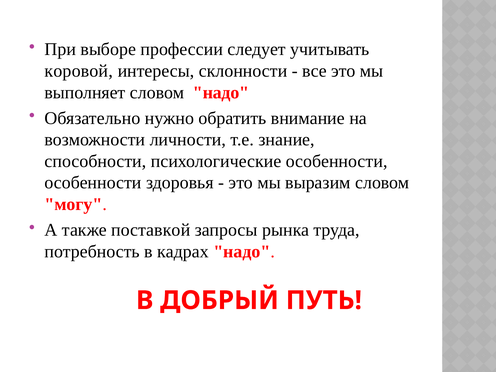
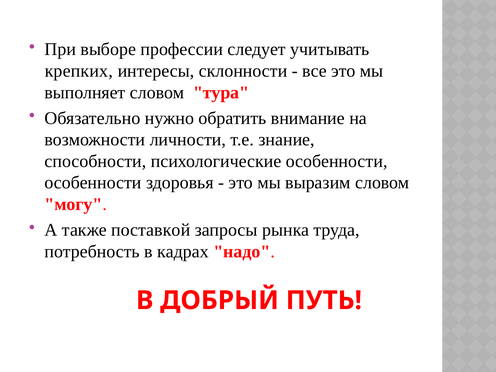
коровой: коровой -> крепких (79, 71)
словом надо: надо -> тура (221, 92)
